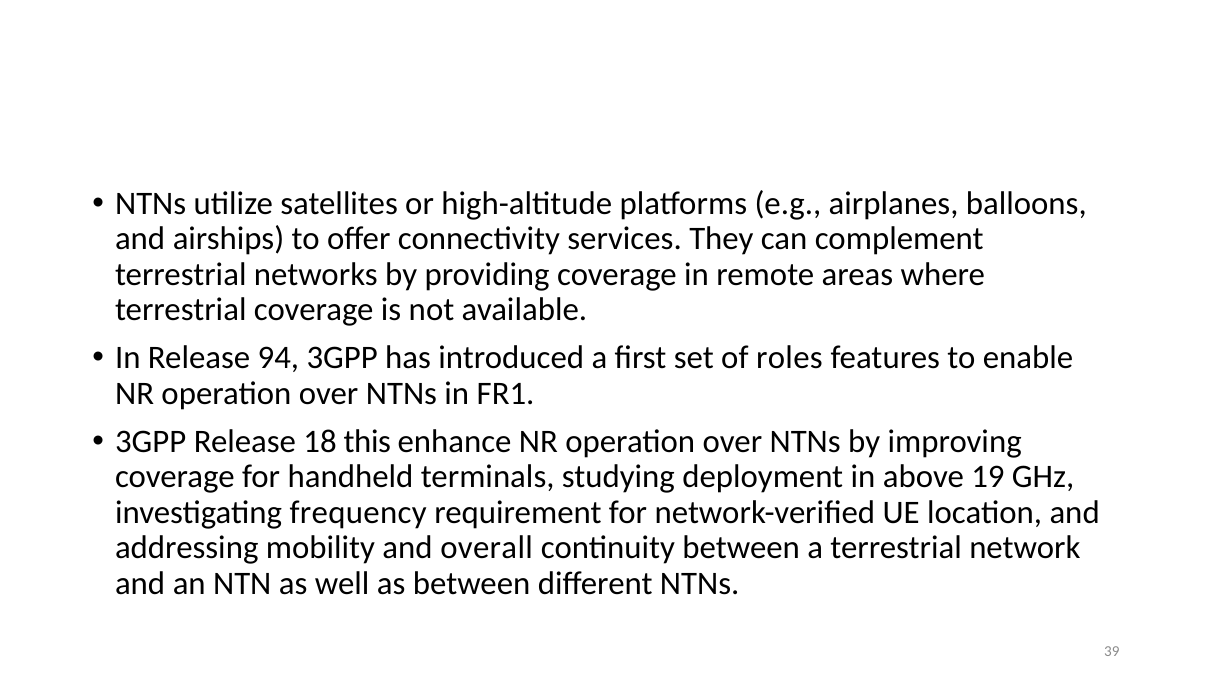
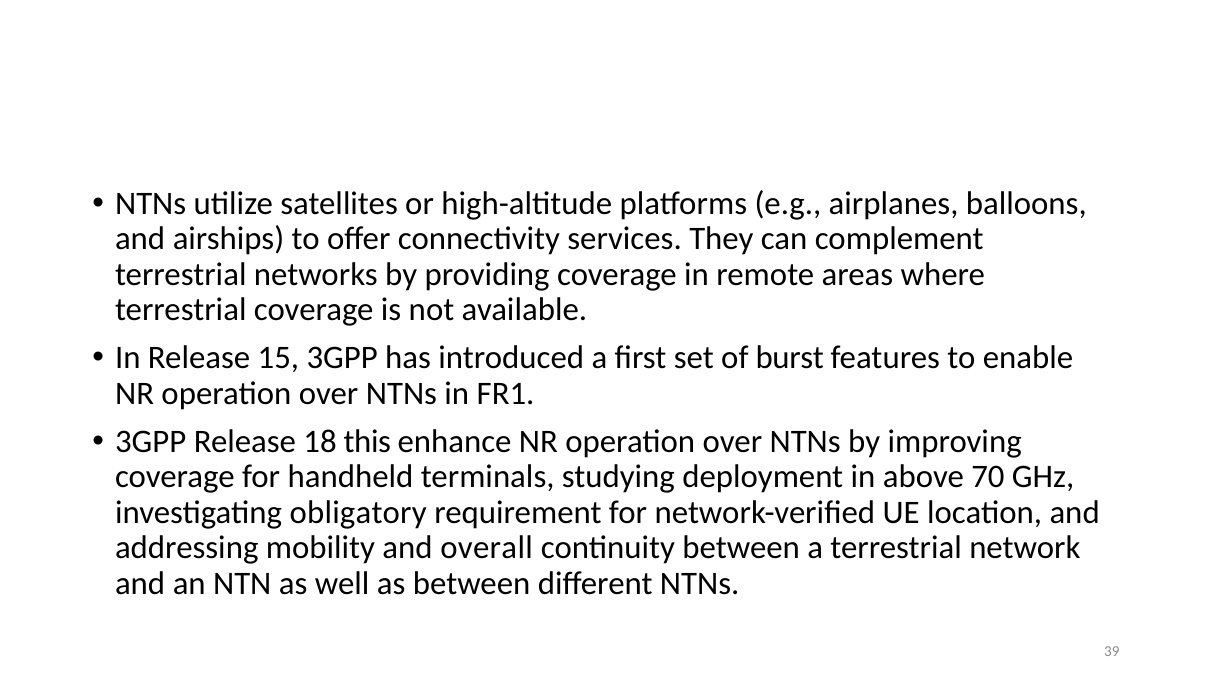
94: 94 -> 15 (278, 358)
roles: roles -> burst (790, 358)
19: 19 -> 70 (988, 477)
frequency: frequency -> obligatory (358, 512)
